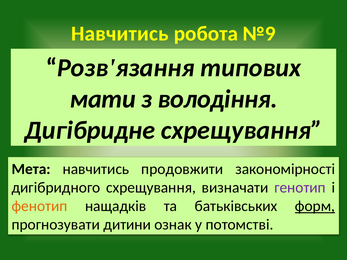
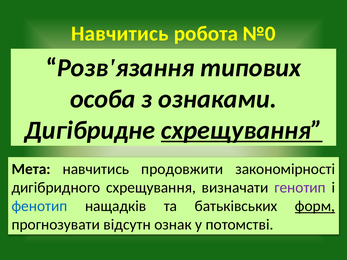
№9: №9 -> №0 (259, 34)
мати: мати -> особа (103, 99)
володіння: володіння -> ознаками (217, 99)
схрещування underline: none -> present (242, 130)
фенотип colour: orange -> blue (39, 206)
дитини: дитини -> відсутн (127, 225)
